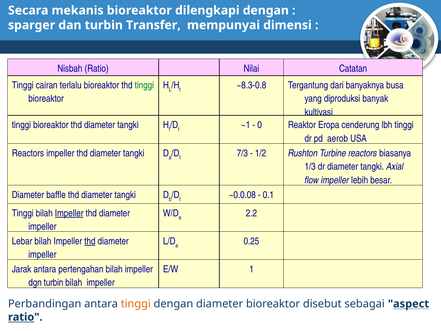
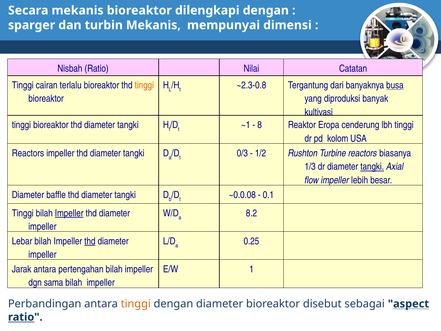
turbin Transfer: Transfer -> Mekanis (153, 25)
tinggi colour: green -> orange (144, 85)
~8.3-0.8: ~8.3-0.8 -> ~2.3-0.8 (251, 85)
busa underline: none -> present (395, 85)
0: 0 -> 8 (260, 125)
aerob: aerob -> kolom (338, 138)
7/3: 7/3 -> 0/3 (242, 153)
tangki underline: none -> present (372, 167)
2.2: 2.2 -> 8.2 (251, 213)
dgn turbin: turbin -> sama (54, 282)
